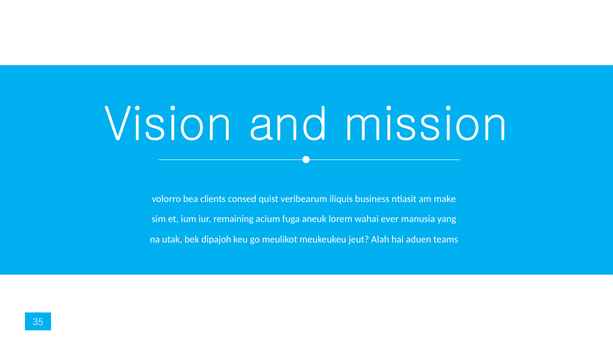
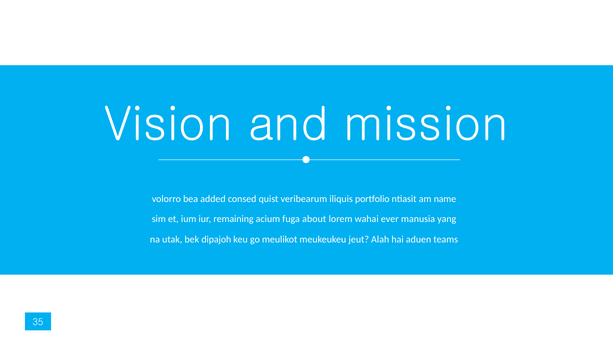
clients: clients -> added (213, 199)
business: business -> portfolio (372, 199)
make: make -> name (445, 199)
aneuk: aneuk -> about (314, 219)
